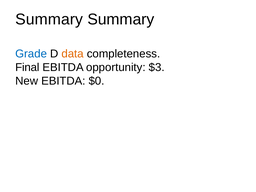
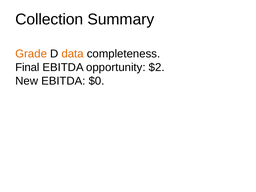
Summary: Summary -> Collection (49, 19)
Grade colour: blue -> orange (31, 54)
$3: $3 -> $2 (157, 67)
